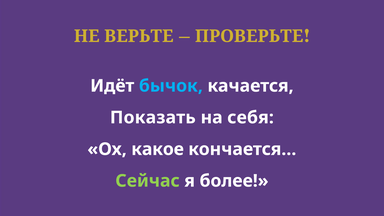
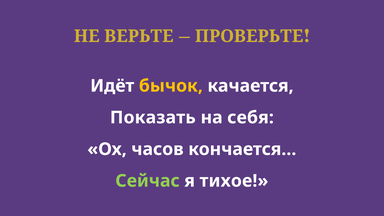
бычок colour: light blue -> yellow (171, 86)
какое: какое -> часов (157, 149)
более: более -> тихое (234, 181)
